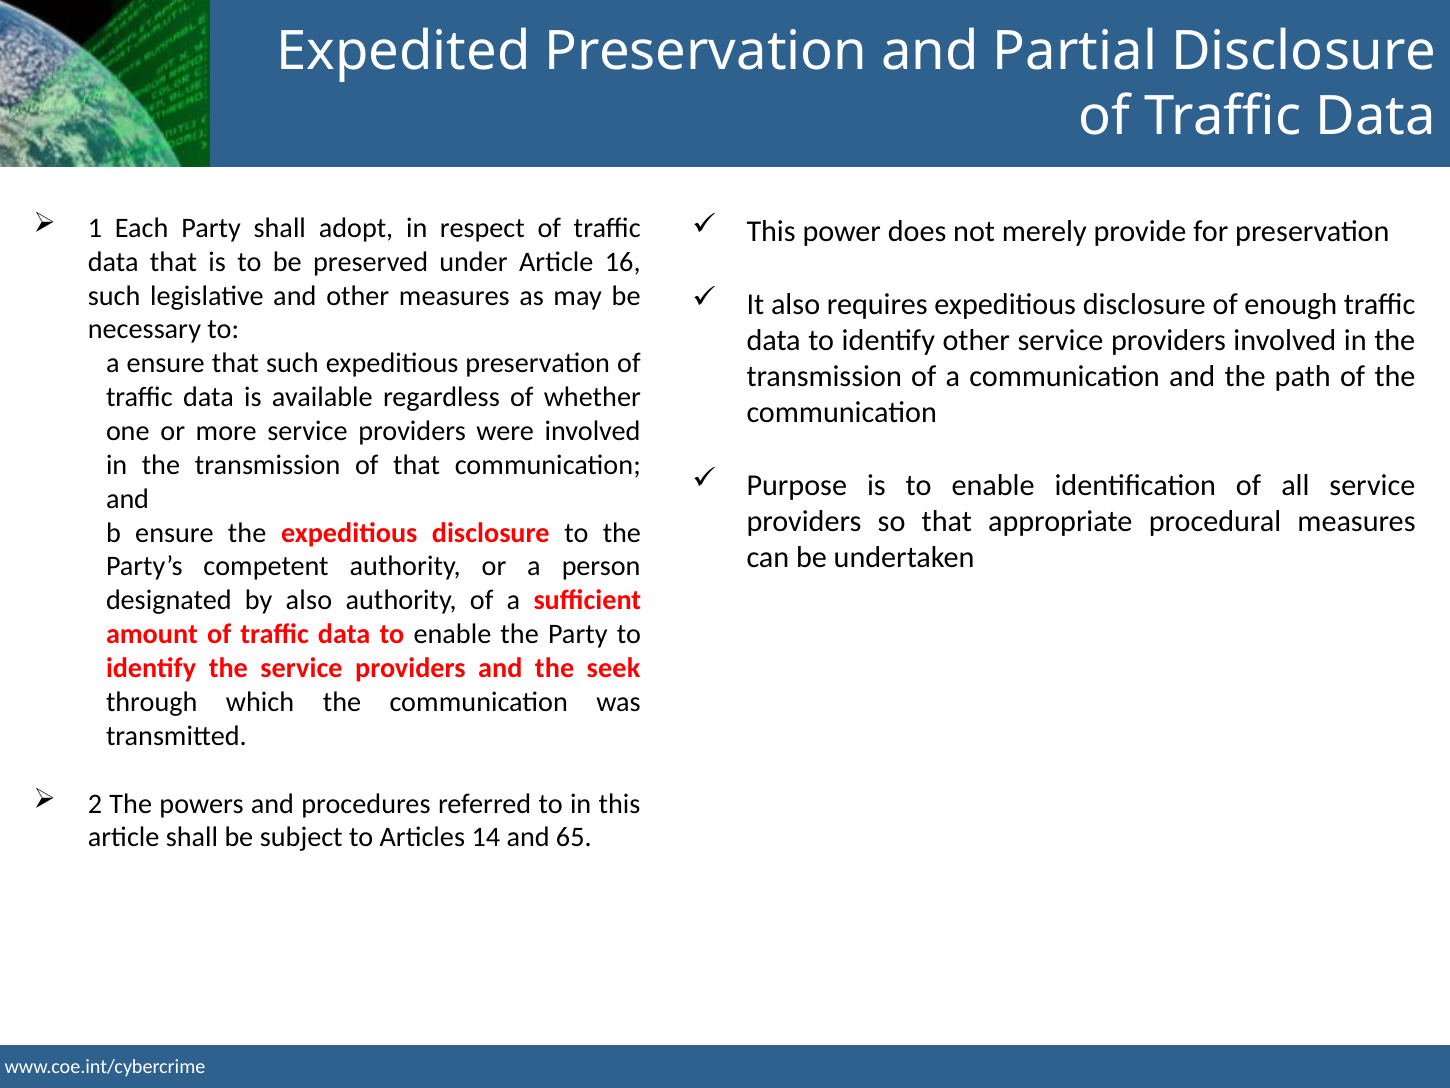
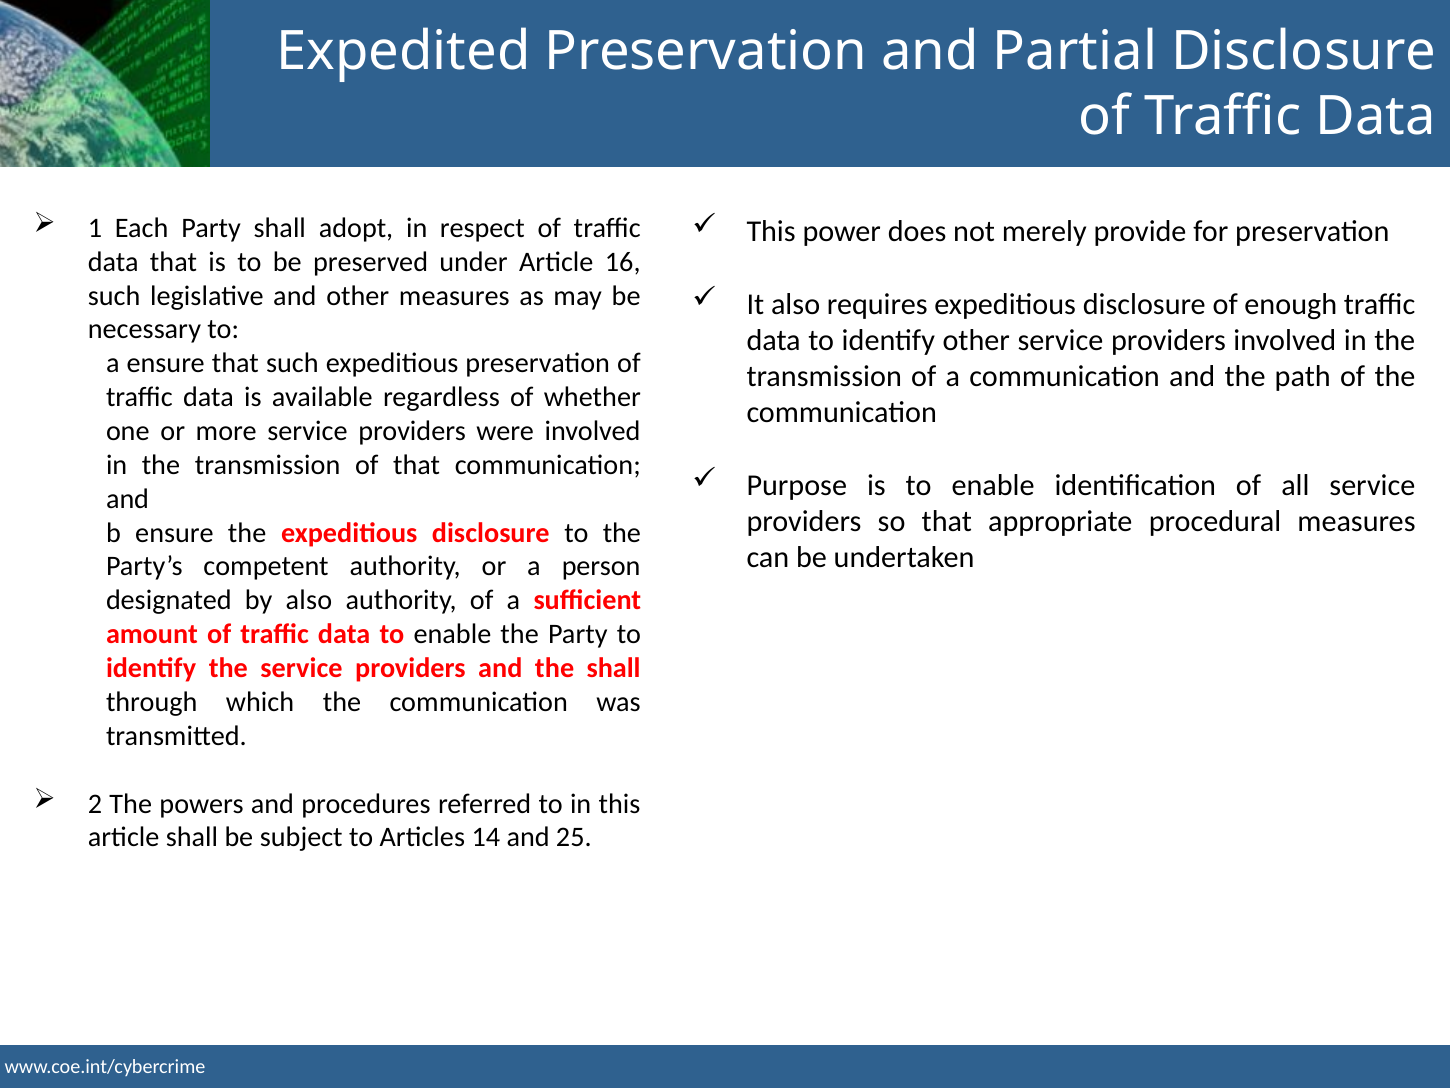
the seek: seek -> shall (614, 668)
65: 65 -> 25 (574, 837)
